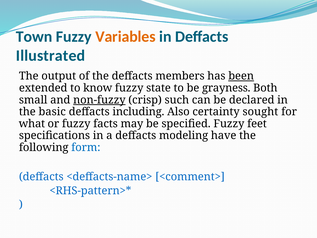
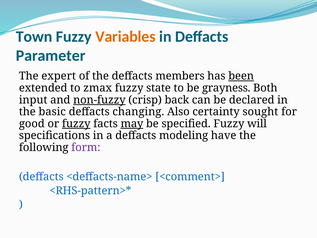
Illustrated: Illustrated -> Parameter (51, 56)
output: output -> expert (59, 76)
know: know -> zmax (98, 88)
small: small -> input (33, 100)
such: such -> back (177, 100)
including: including -> changing (138, 112)
what: what -> good (32, 124)
fuzzy underline: none -> present (76, 124)
may underline: none -> present (132, 124)
feet: feet -> will (257, 124)
form colour: blue -> purple (86, 147)
